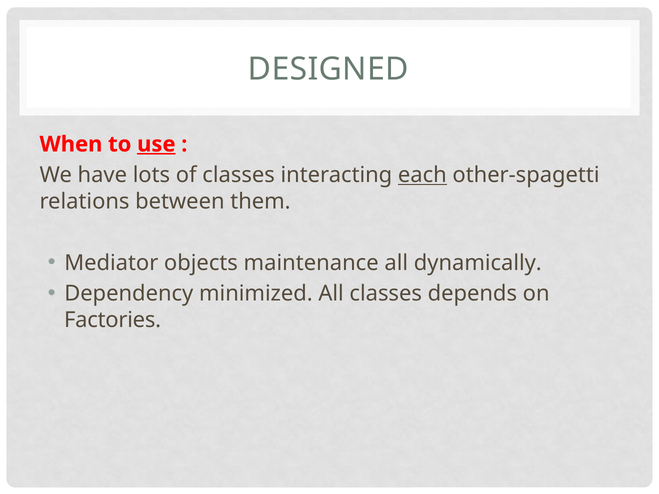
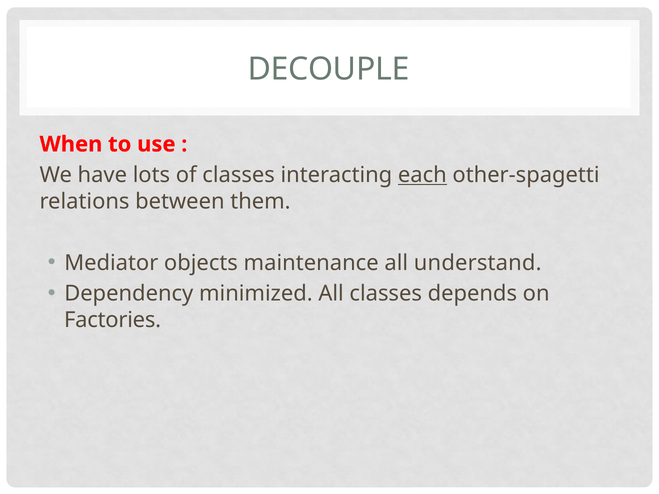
DESIGNED: DESIGNED -> DECOUPLE (329, 69)
use underline: present -> none (156, 144)
dynamically: dynamically -> understand (478, 263)
